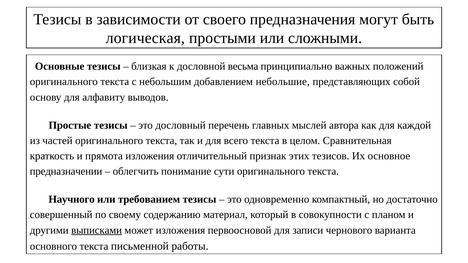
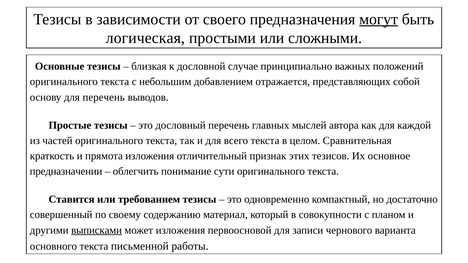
могут underline: none -> present (379, 19)
весьма: весьма -> случае (243, 66)
небольшие: небольшие -> отражается (283, 82)
для алфавиту: алфавиту -> перечень (104, 97)
Научного: Научного -> Ставится (72, 200)
